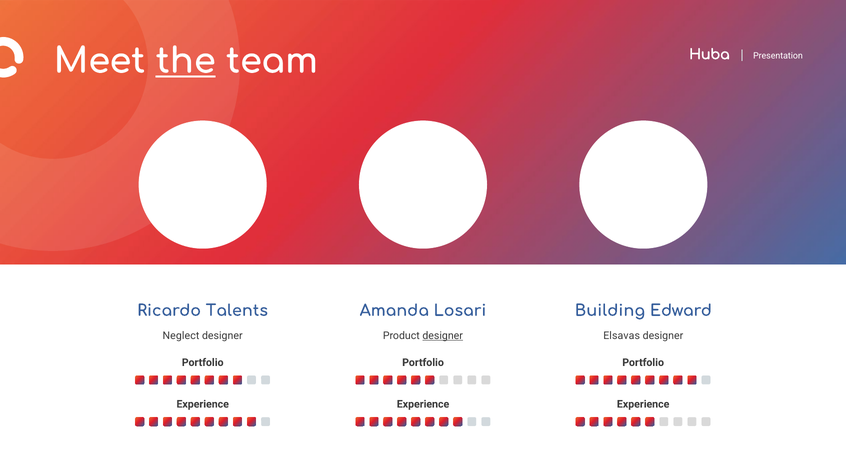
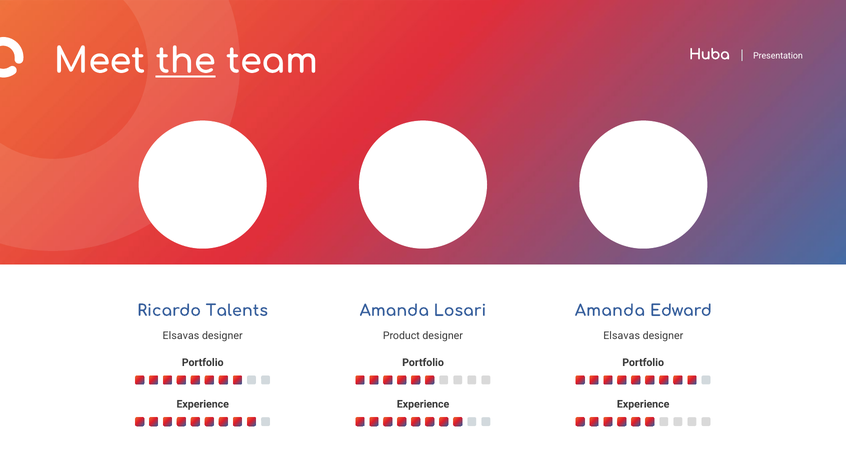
Building: Building -> Amanda (610, 311)
Neglect: Neglect -> Elsavas (181, 336)
designer underline: present -> none (443, 336)
